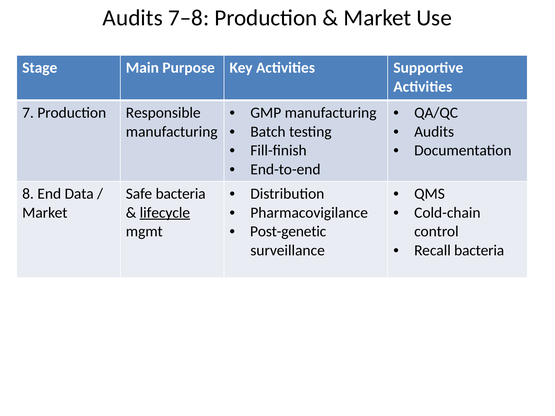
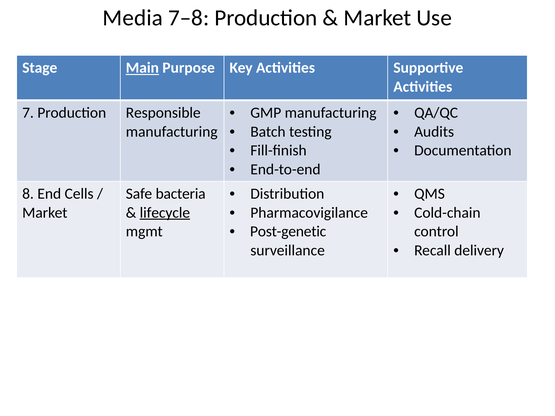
Audits: Audits -> Media (133, 18)
Main underline: none -> present (142, 68)
Data: Data -> Cells (79, 194)
Recall bacteria: bacteria -> delivery (479, 251)
